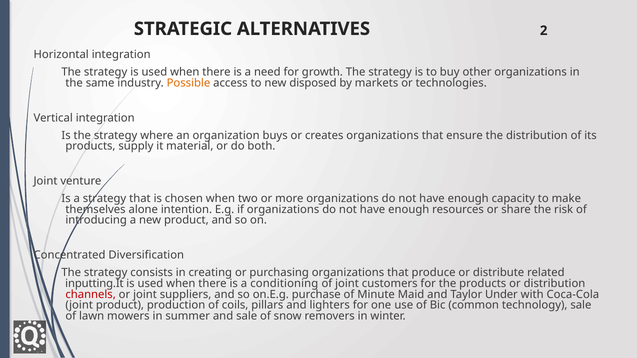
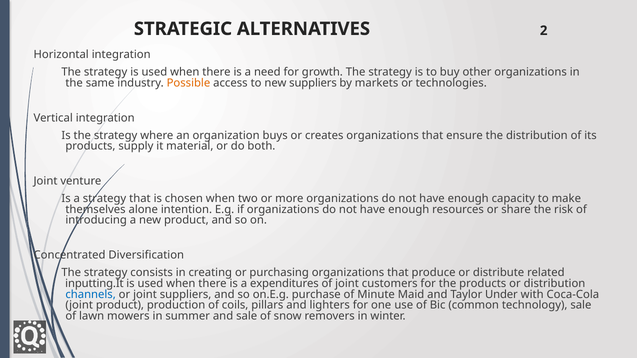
new disposed: disposed -> suppliers (313, 83)
conditioning: conditioning -> expenditures (284, 284)
channels colour: red -> blue (91, 295)
